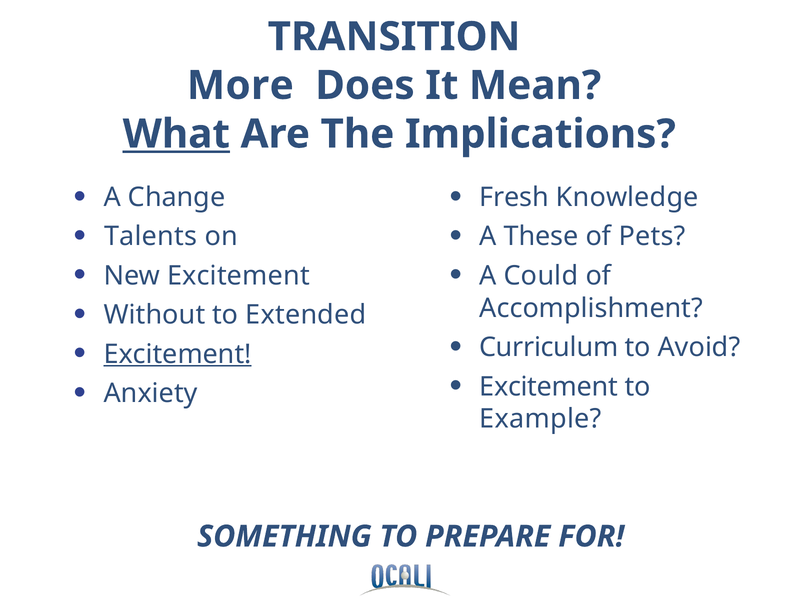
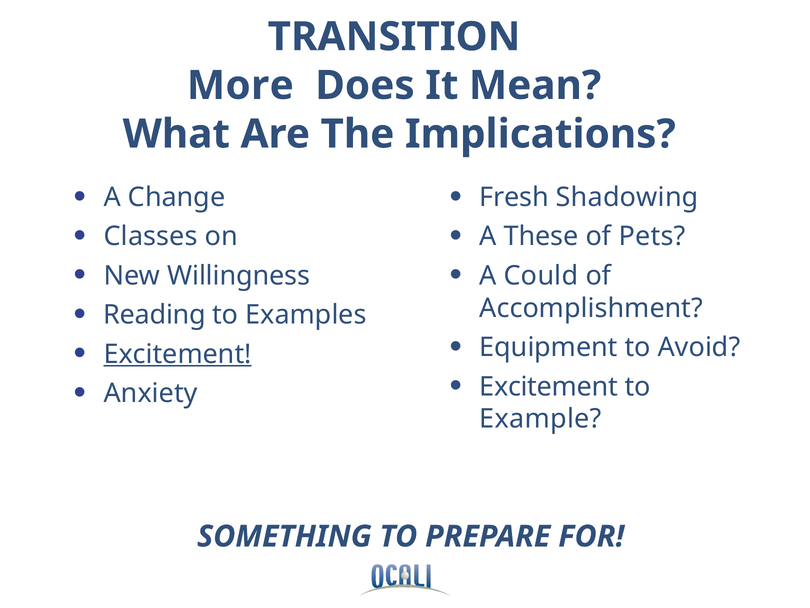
What underline: present -> none (176, 134)
Knowledge: Knowledge -> Shadowing (627, 197)
Talents: Talents -> Classes (151, 236)
New Excitement: Excitement -> Willingness (239, 276)
Without: Without -> Reading (155, 315)
Extended: Extended -> Examples (306, 315)
Curriculum: Curriculum -> Equipment (549, 347)
